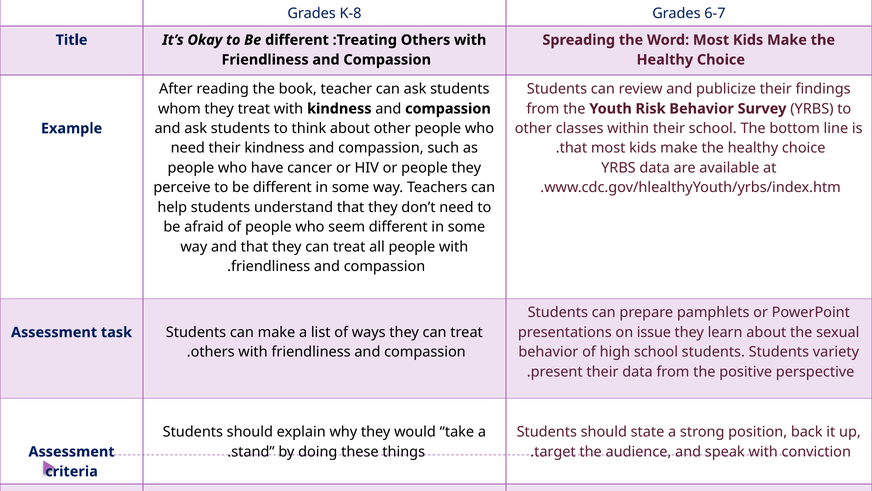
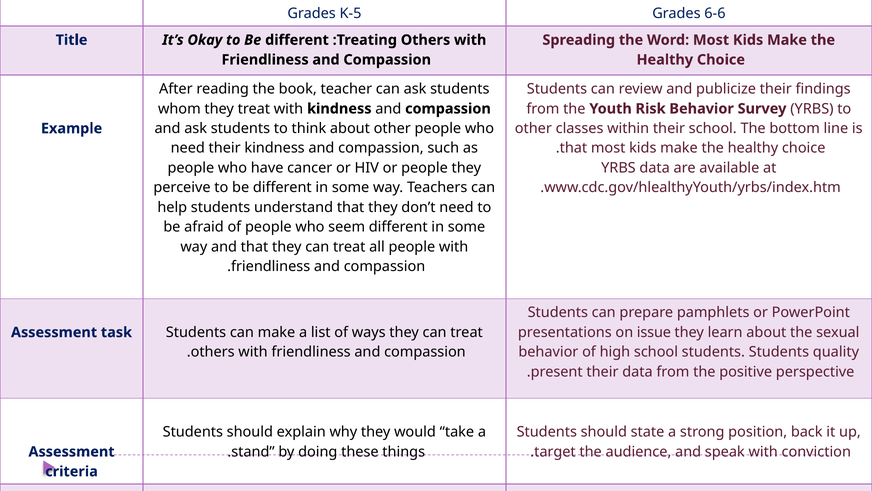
K-8: K-8 -> K-5 (350, 14)
6-7: 6-7 -> 6-6 (715, 14)
variety: variety -> quality (836, 352)
